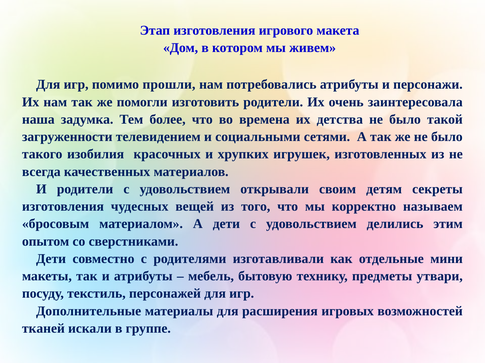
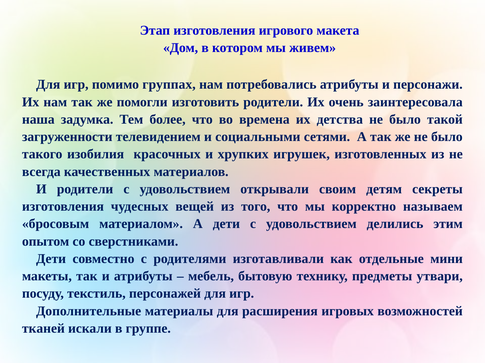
прошли: прошли -> группах (169, 85)
